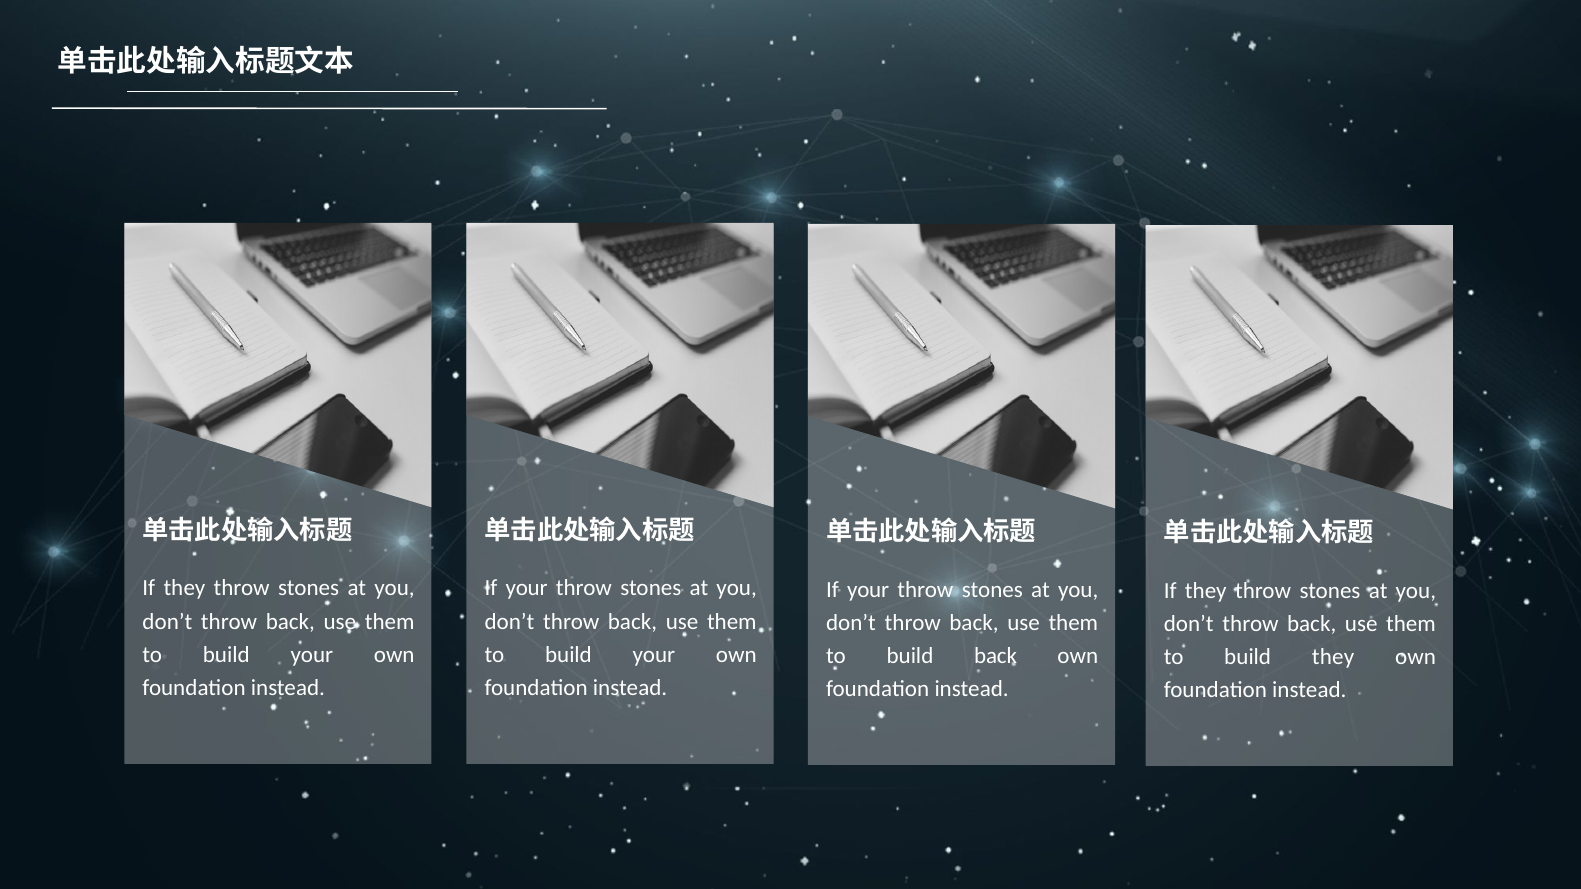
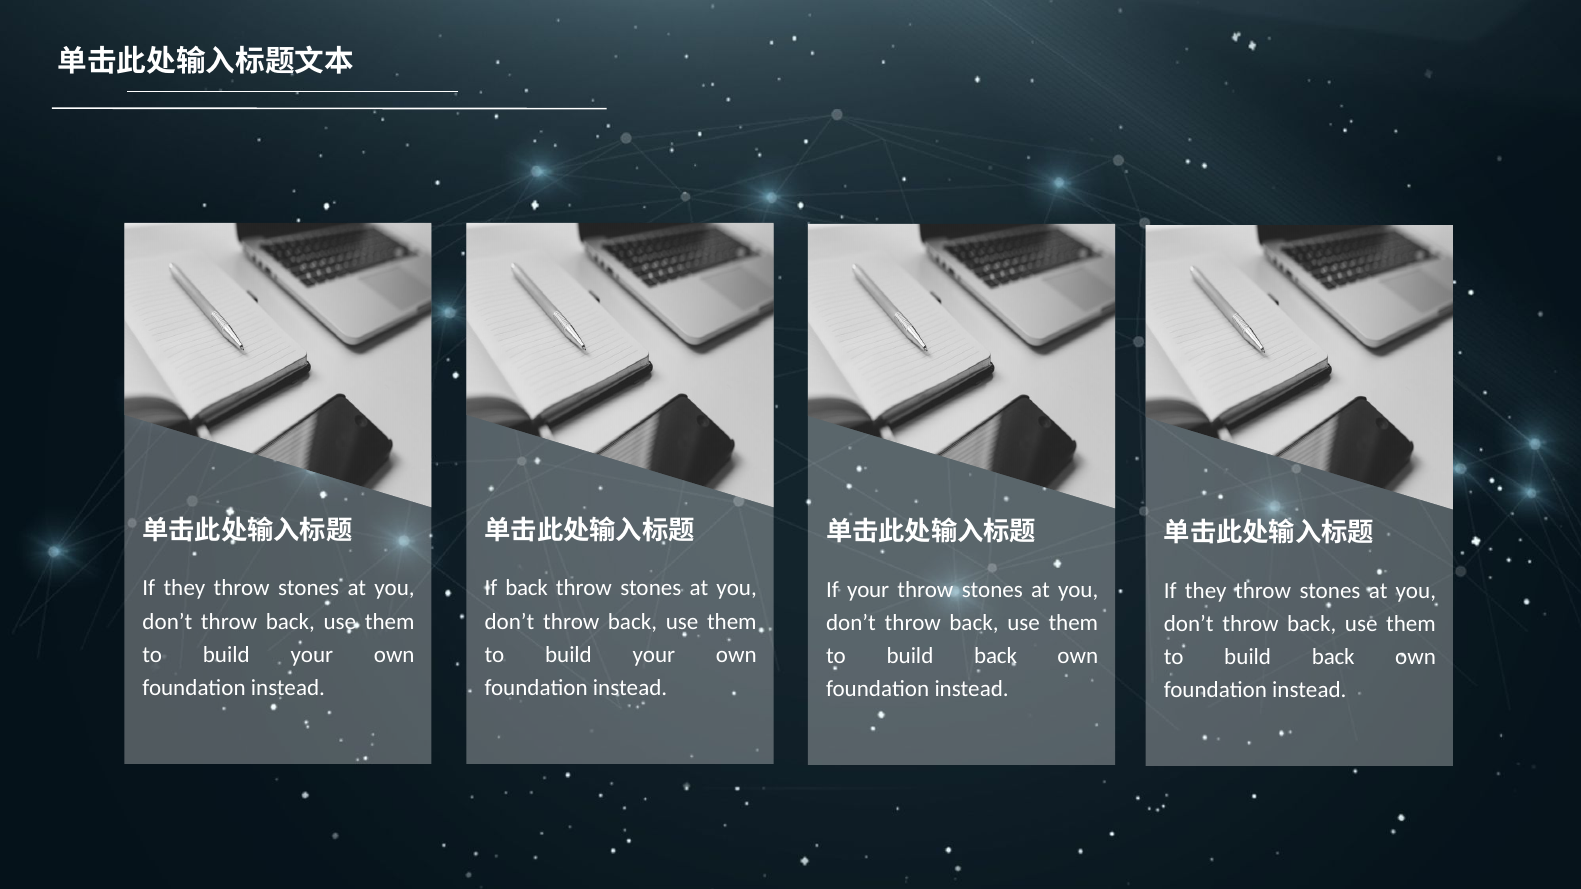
your: your -> back (527, 589)
they: they -> back (1333, 657)
